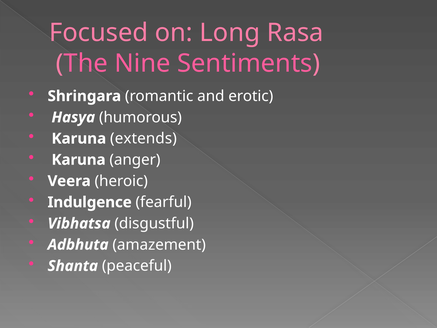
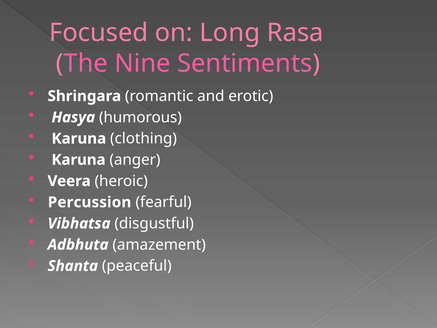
extends: extends -> clothing (144, 138)
Indulgence: Indulgence -> Percussion (90, 202)
